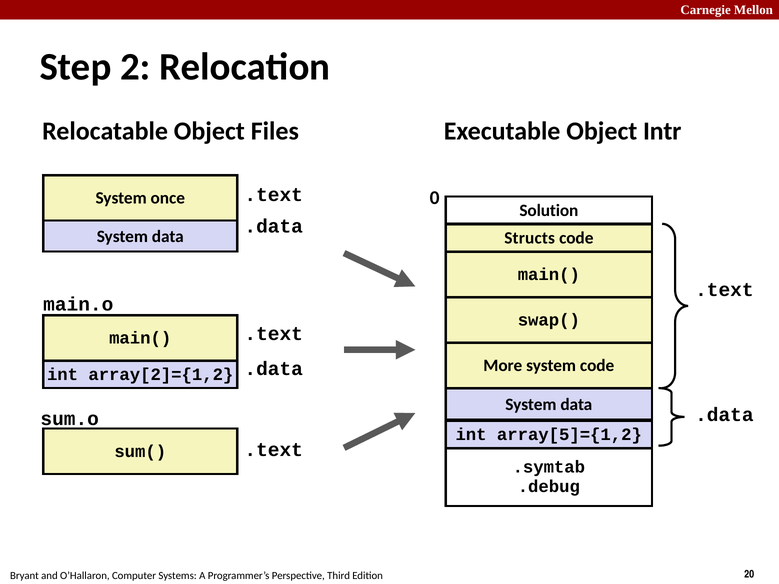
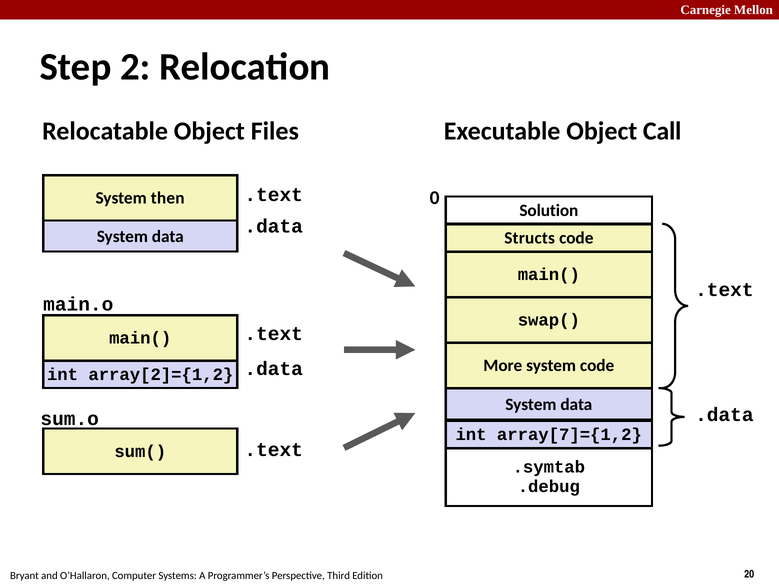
Intr: Intr -> Call (662, 131)
once: once -> then (168, 198)
array[5]={1,2: array[5]={1,2 -> array[7]={1,2 (569, 435)
